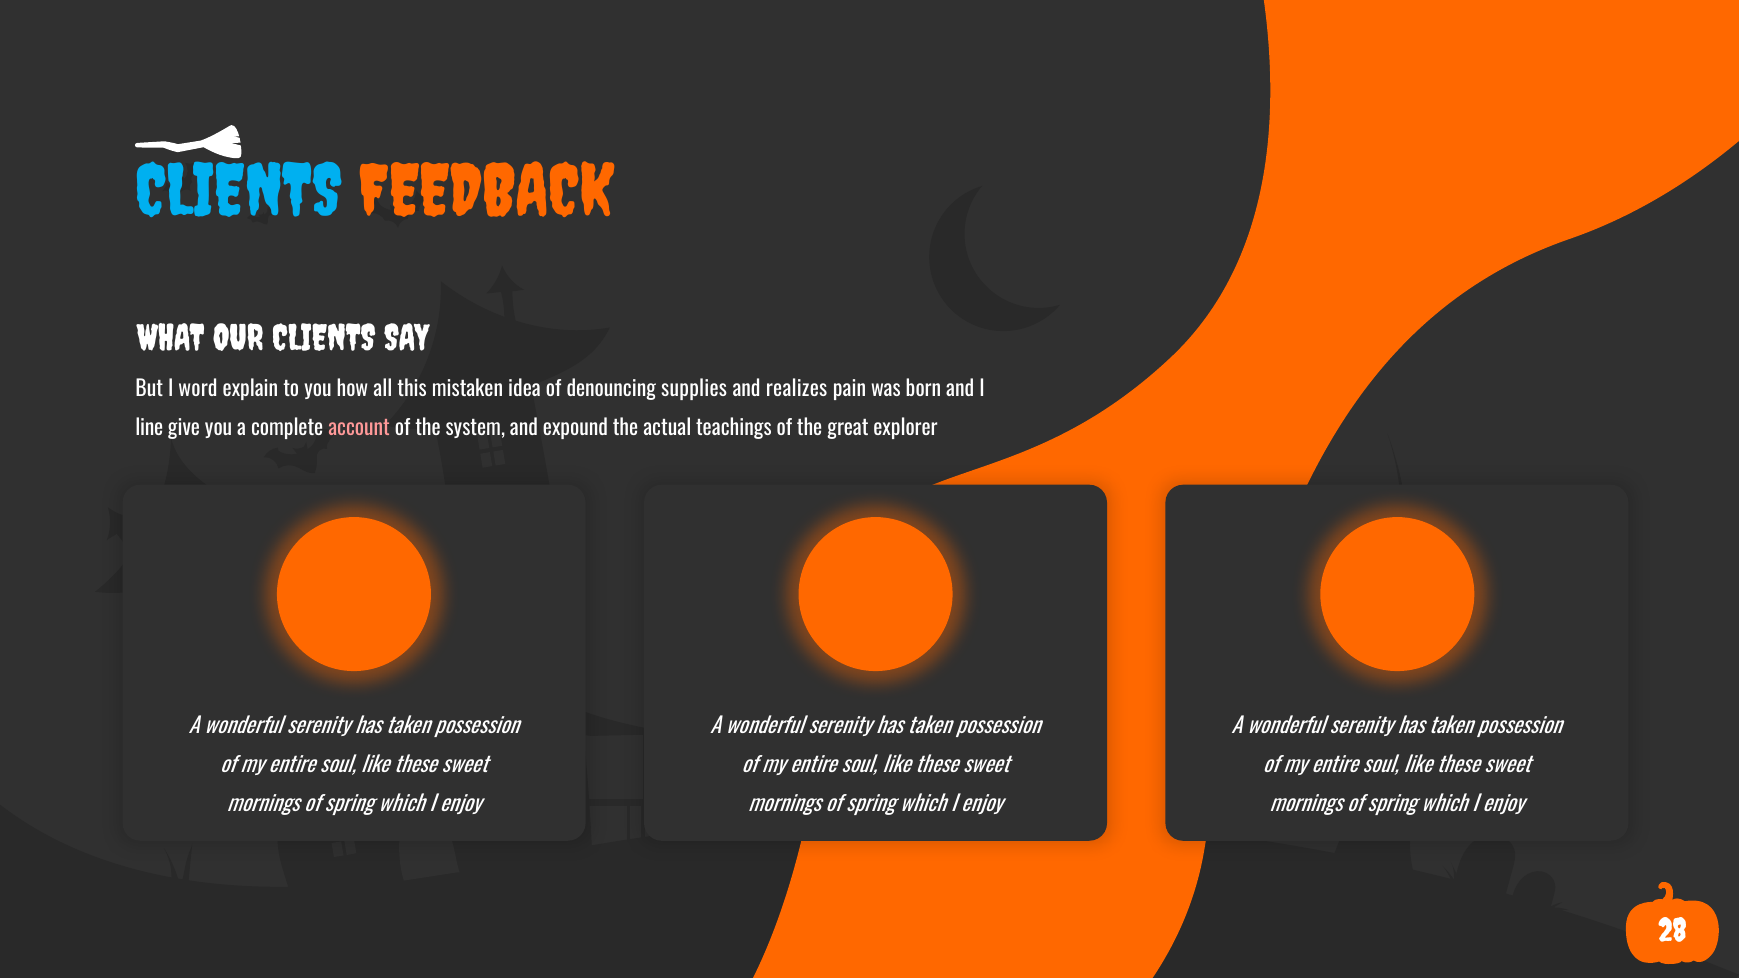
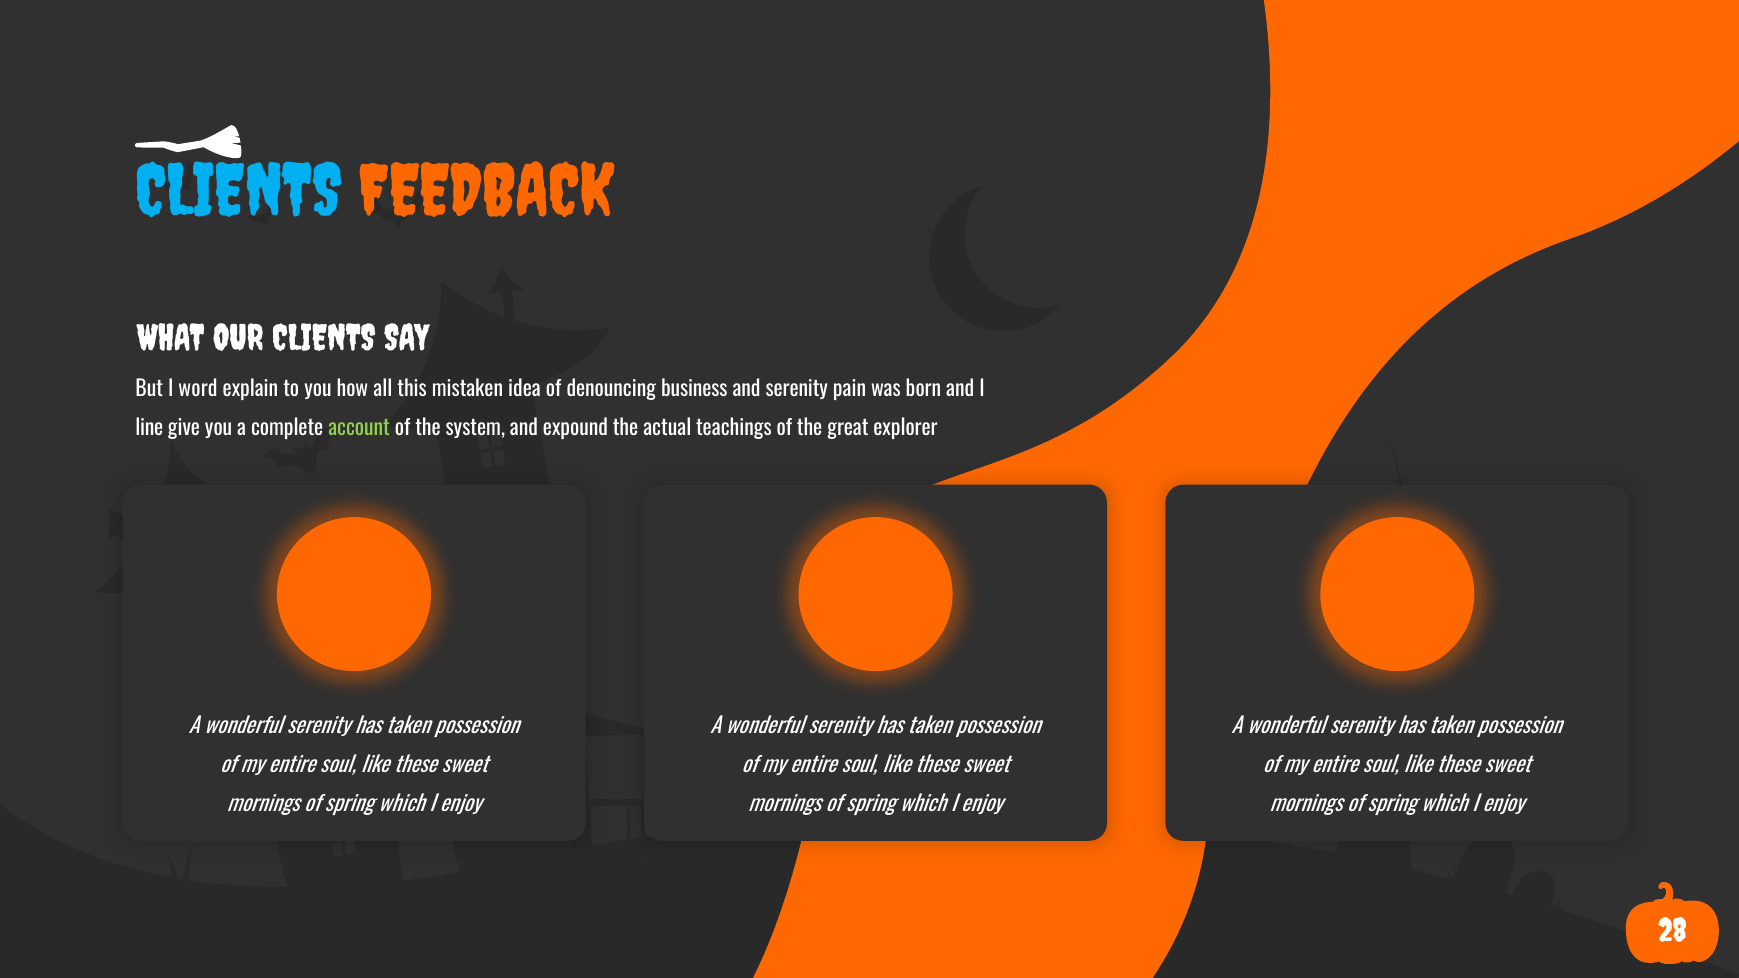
supplies: supplies -> business (694, 390)
and realizes: realizes -> serenity (797, 390)
account colour: pink -> light green (359, 429)
